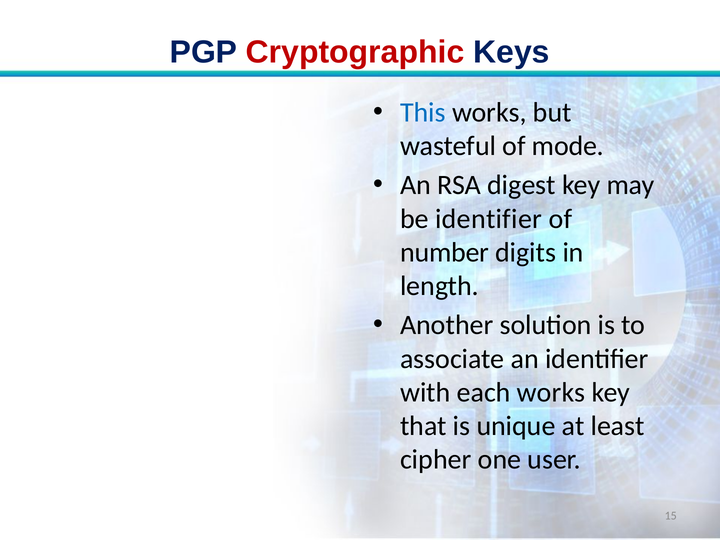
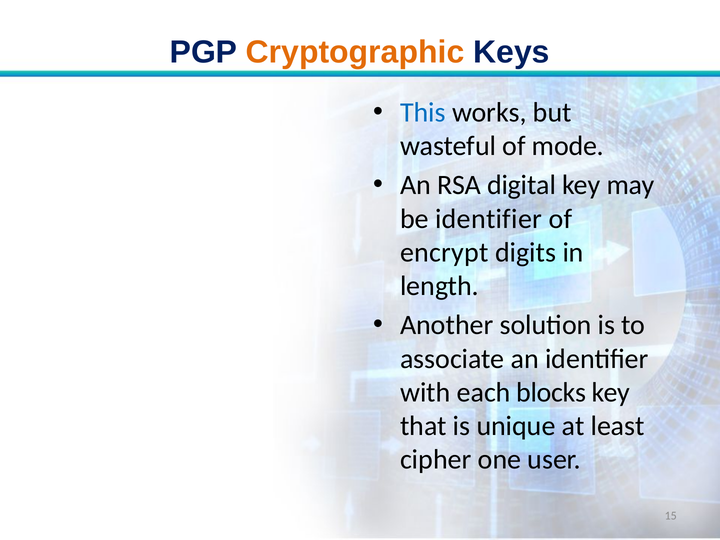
Cryptographic colour: red -> orange (355, 52)
digest: digest -> digital (522, 185)
number: number -> encrypt (444, 252)
each works: works -> blocks (551, 392)
